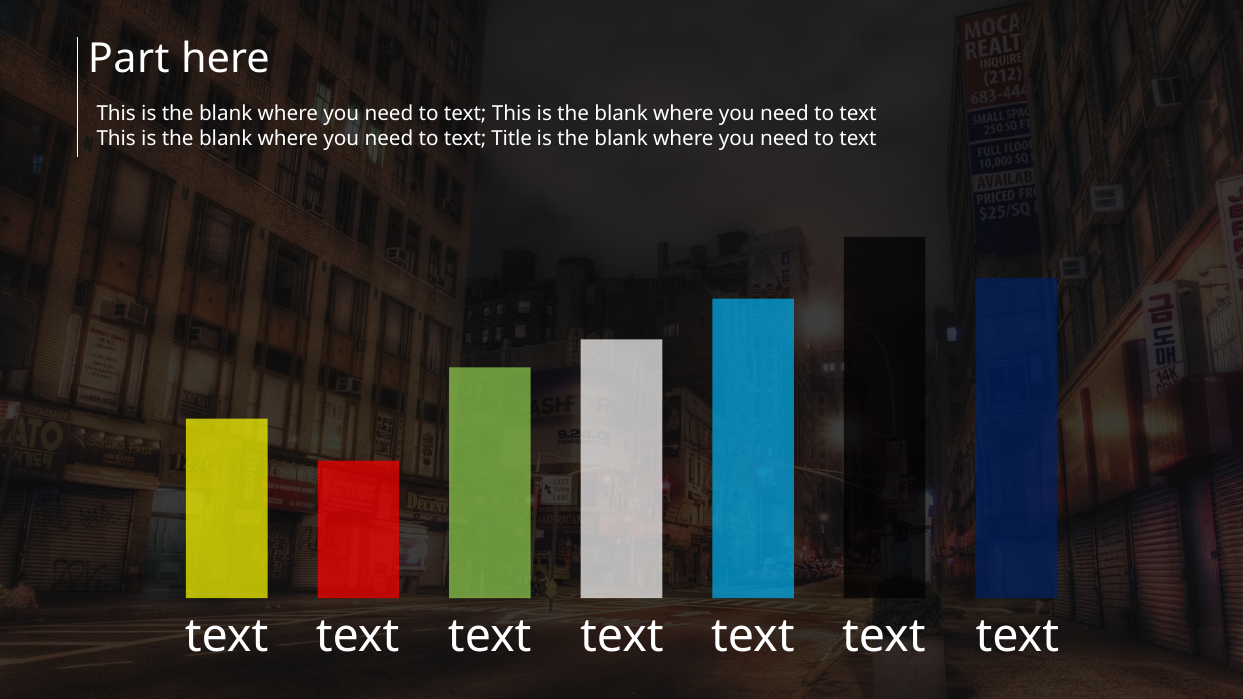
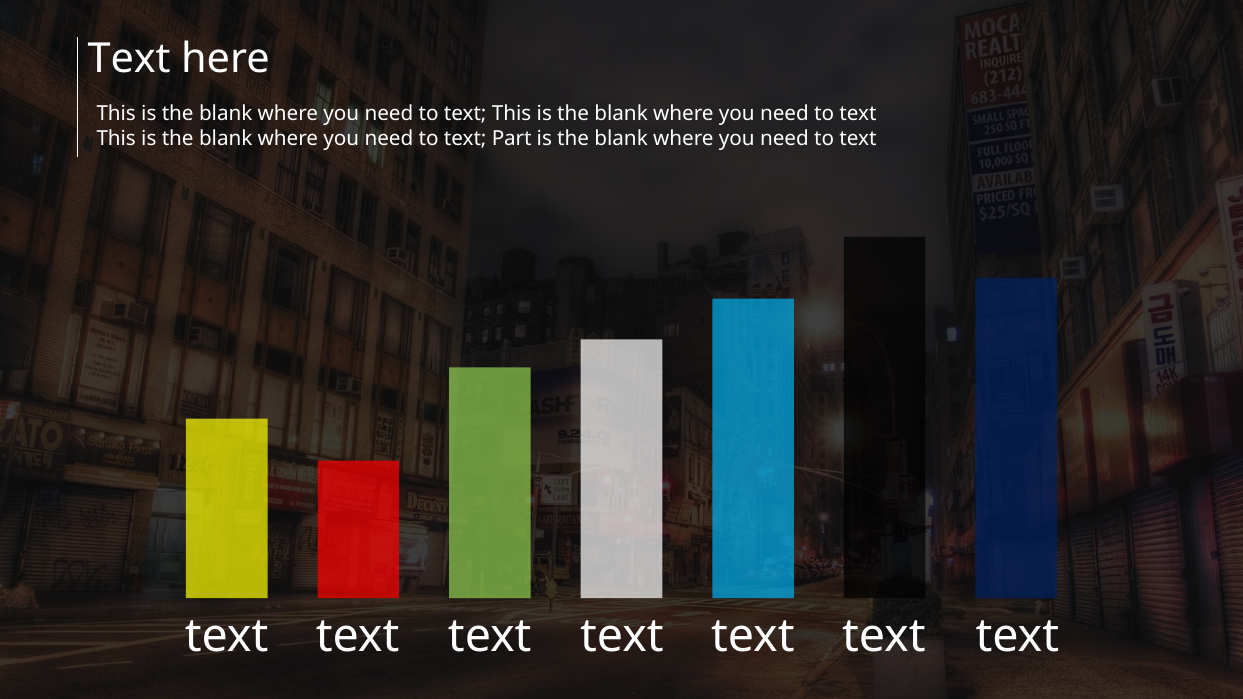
Part: Part -> Text (129, 59)
Title: Title -> Part (512, 139)
